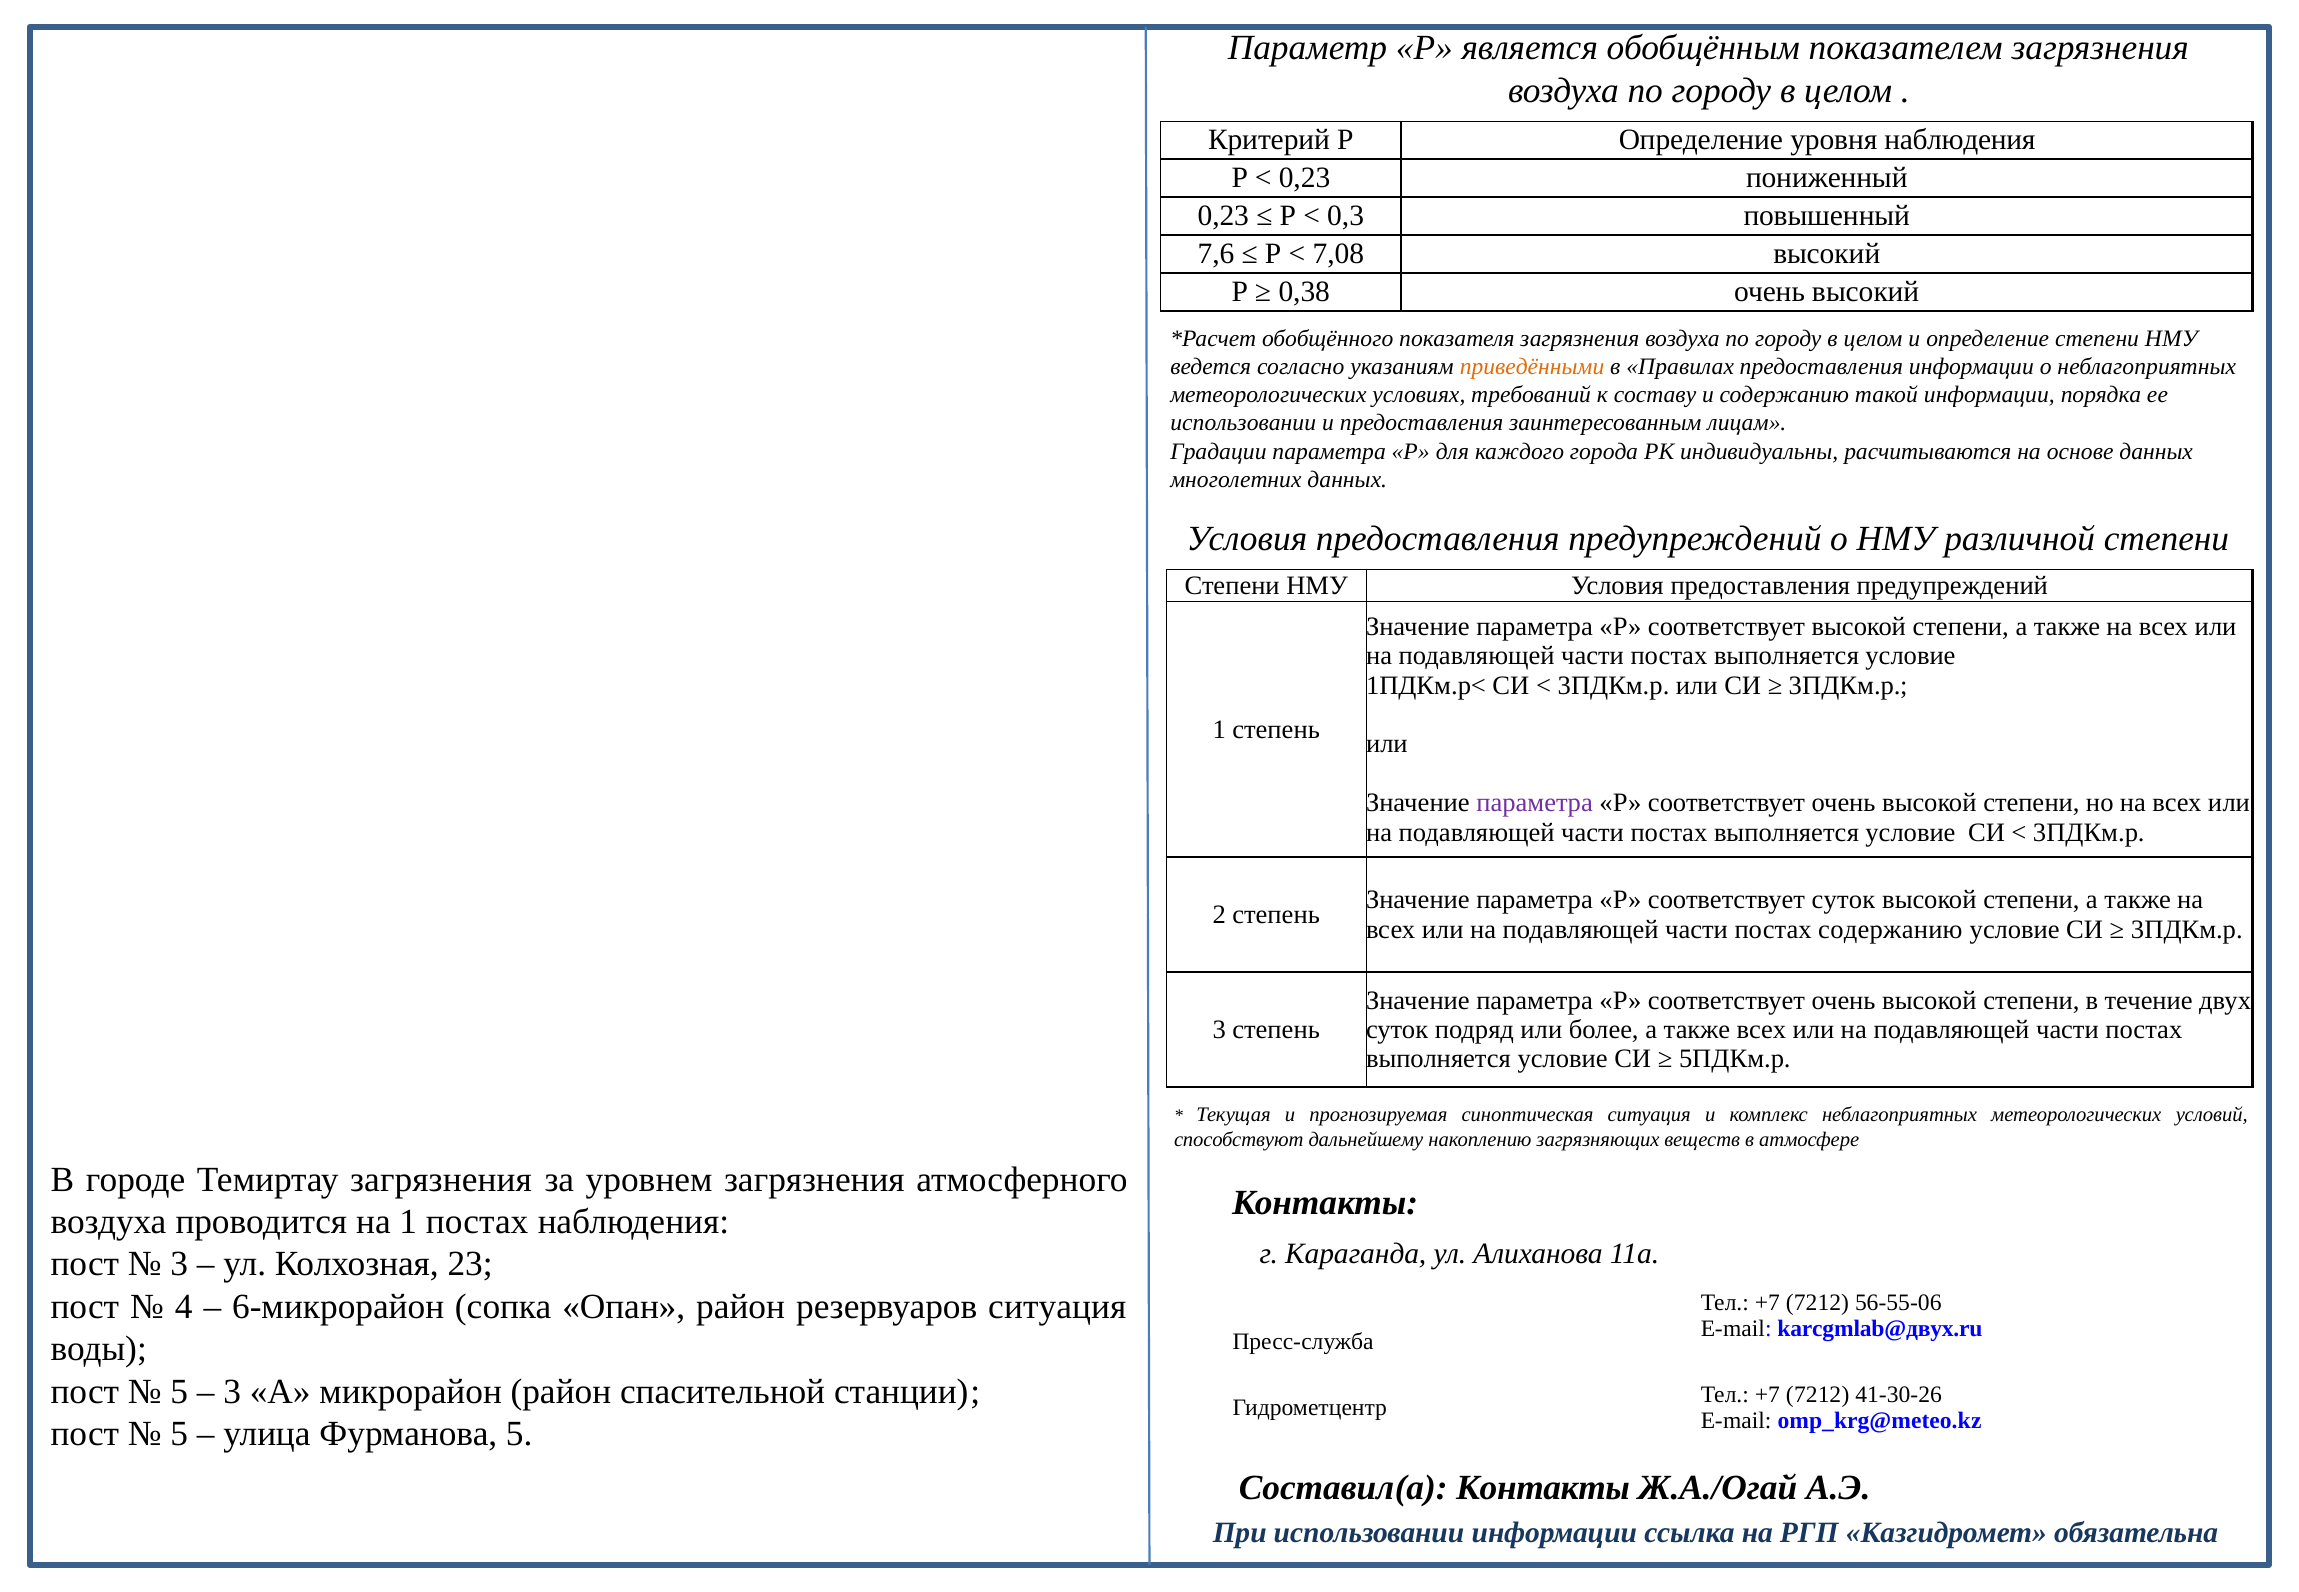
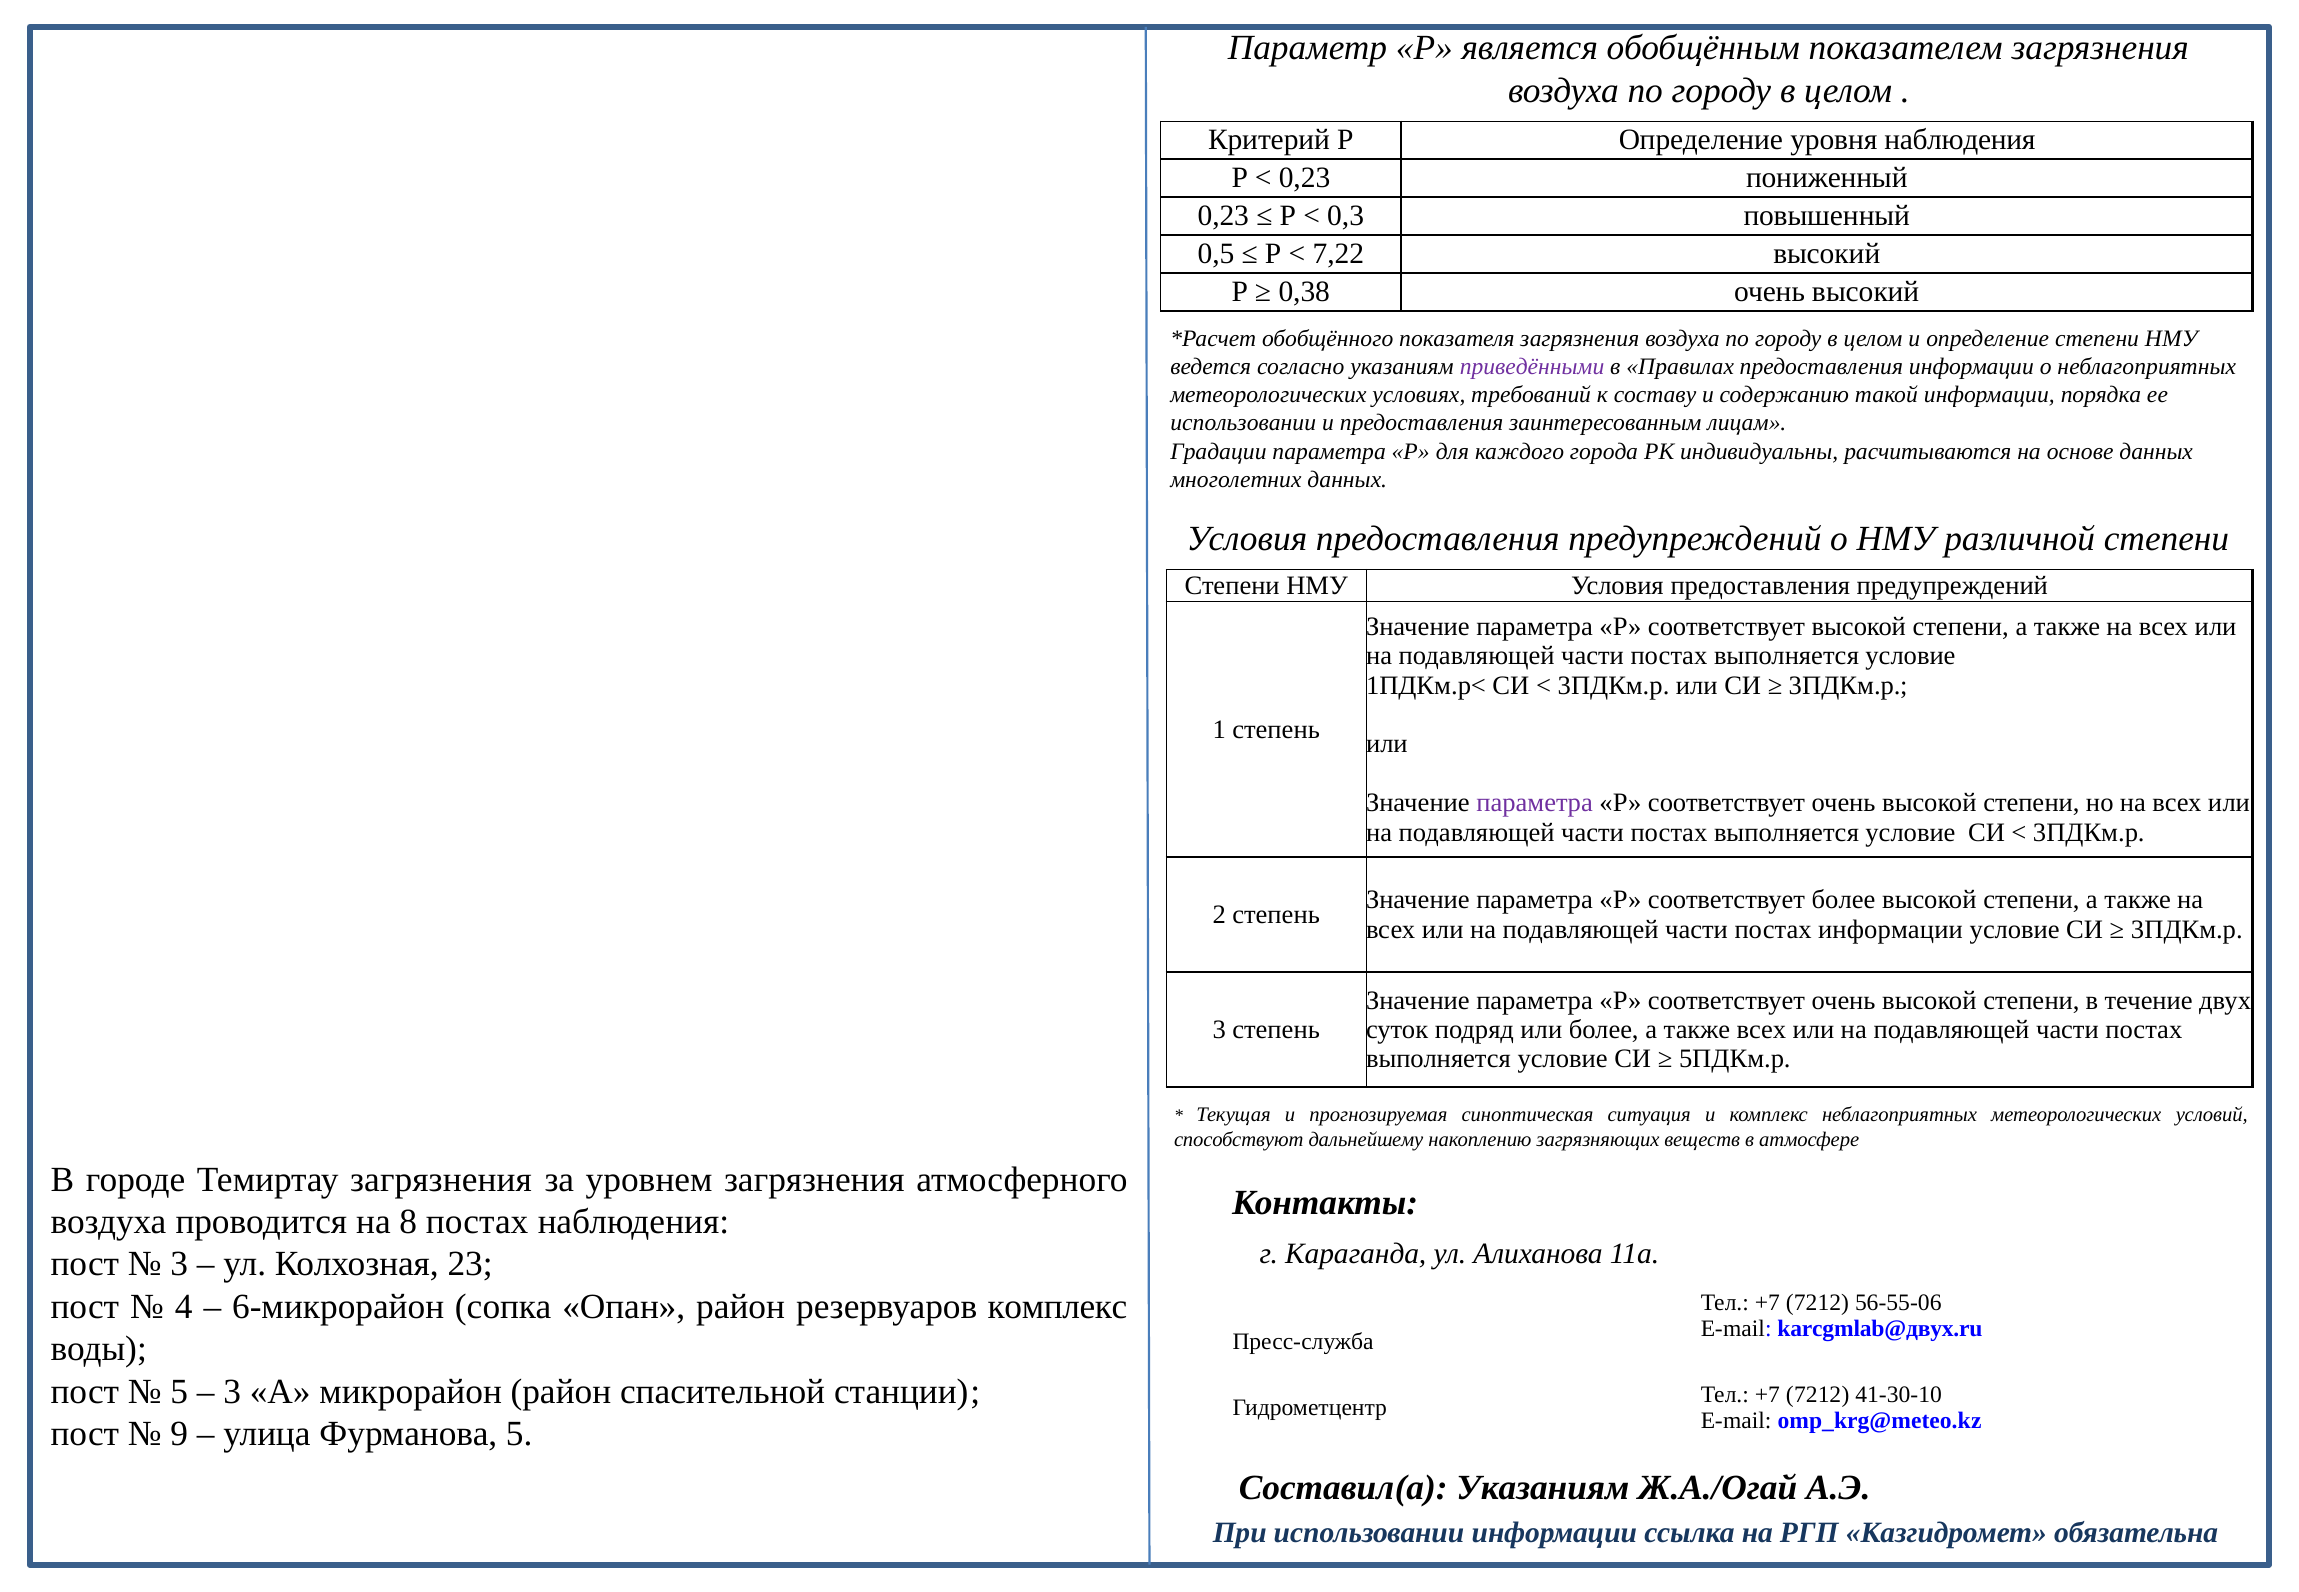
7,6: 7,6 -> 0,5 (1216, 254)
7,08: 7,08 -> 7,22 (1338, 254)
приведёнными colour: orange -> purple (1532, 367)
соответствует суток: суток -> более (1844, 900)
постах содержанию: содержанию -> информации (1890, 929)
на 1: 1 -> 8 (408, 1222)
резервуаров ситуация: ситуация -> комплекс (1058, 1306)
41-30-26: 41-30-26 -> 41-30-10 (1899, 1394)
5: 5 -> 9 (179, 1434)
Составил(а Контакты: Контакты -> Указаниям (1543, 1488)
